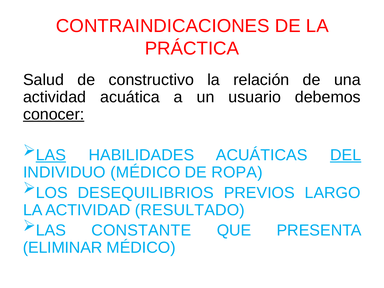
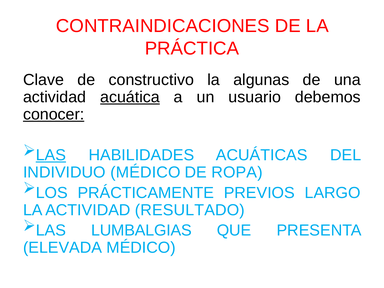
Salud: Salud -> Clave (43, 80)
relación: relación -> algunas (261, 80)
acuática underline: none -> present (130, 97)
DEL underline: present -> none (346, 155)
DESEQUILIBRIOS: DESEQUILIBRIOS -> PRÁCTICAMENTE (146, 193)
CONSTANTE: CONSTANTE -> LUMBALGIAS (141, 230)
ELIMINAR: ELIMINAR -> ELEVADA (63, 248)
